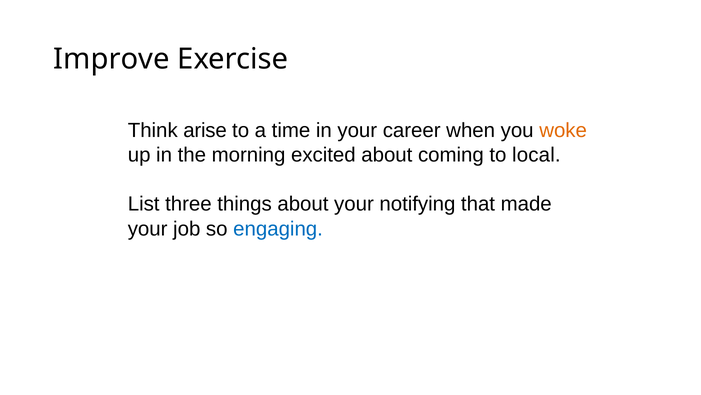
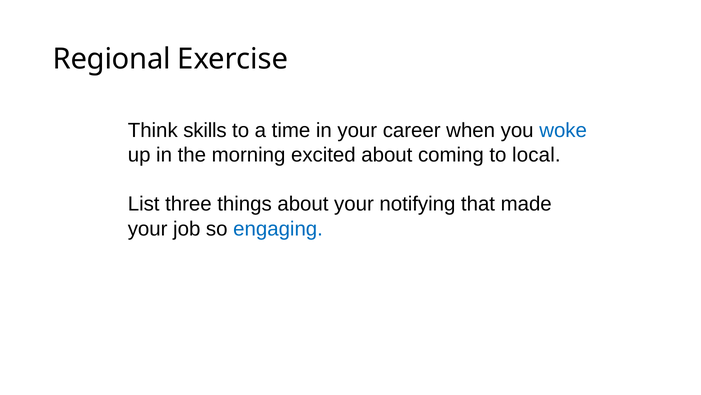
Improve: Improve -> Regional (112, 59)
arise: arise -> skills (205, 130)
woke colour: orange -> blue (563, 130)
